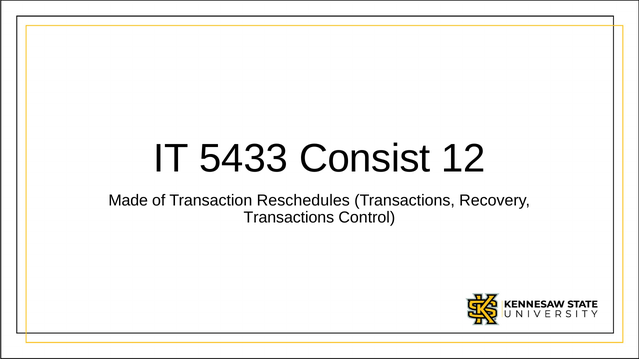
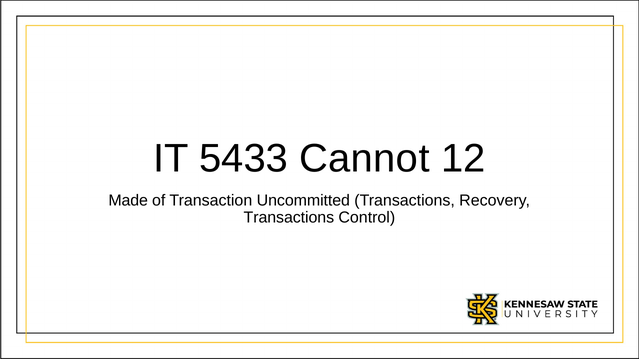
Consist: Consist -> Cannot (364, 159)
Reschedules: Reschedules -> Uncommitted (303, 201)
